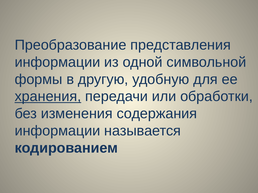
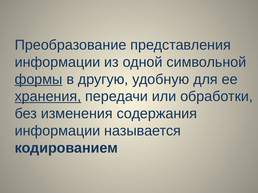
формы underline: none -> present (39, 80)
